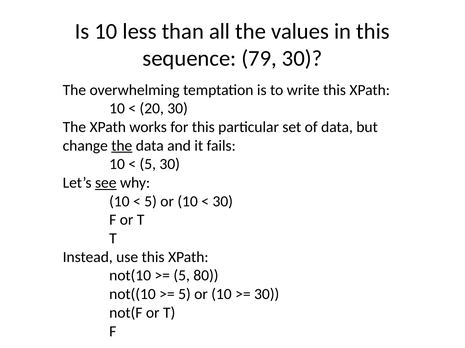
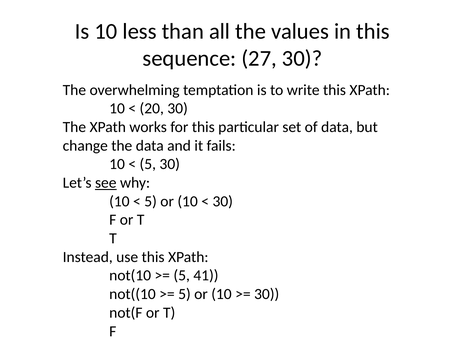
79: 79 -> 27 (259, 59)
the underline: present -> none (122, 146)
80: 80 -> 41 (206, 276)
